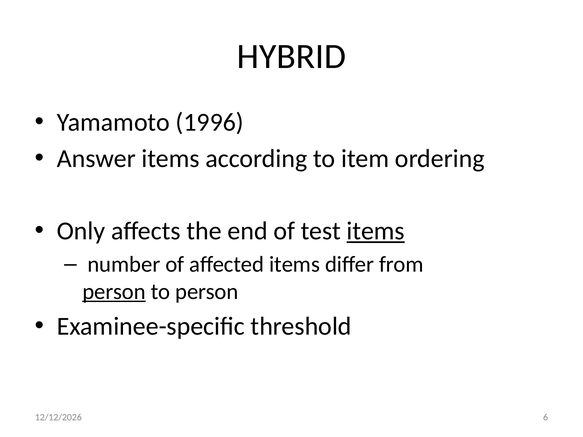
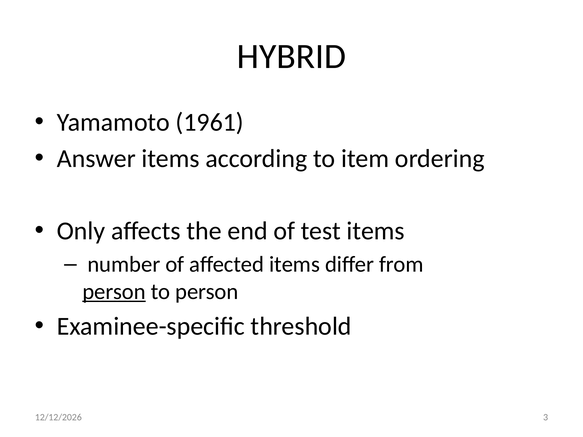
1996: 1996 -> 1961 (210, 122)
items underline: present -> none (376, 231)
6: 6 -> 3 (546, 417)
